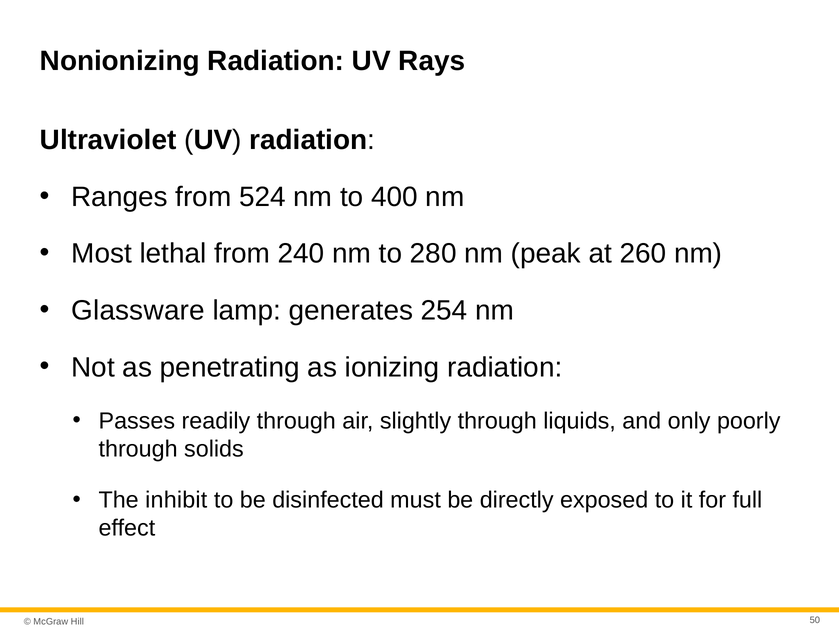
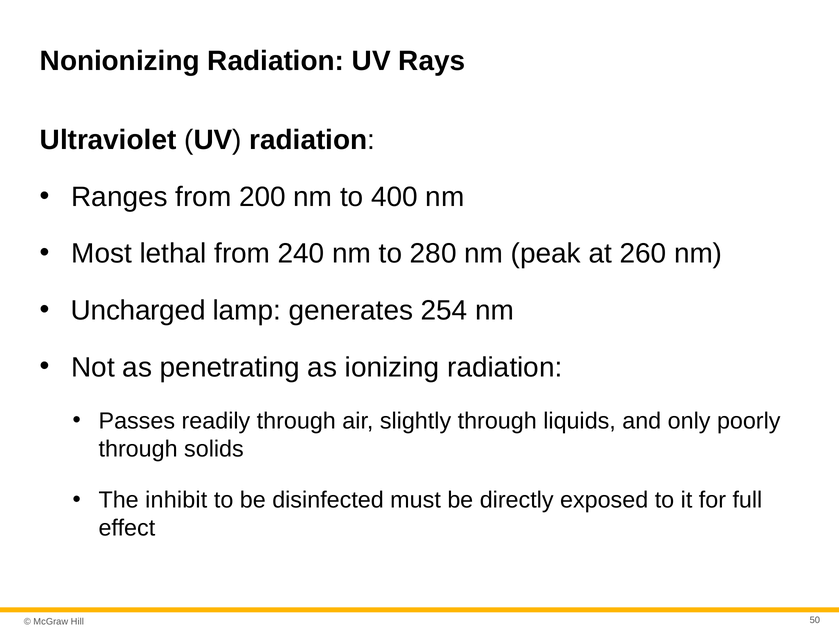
524: 524 -> 200 (262, 197)
Glassware: Glassware -> Uncharged (138, 311)
